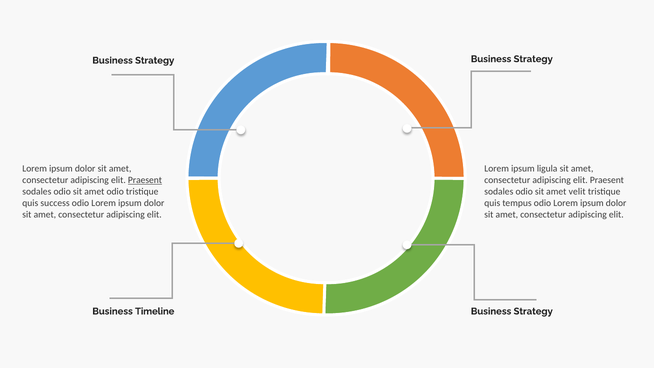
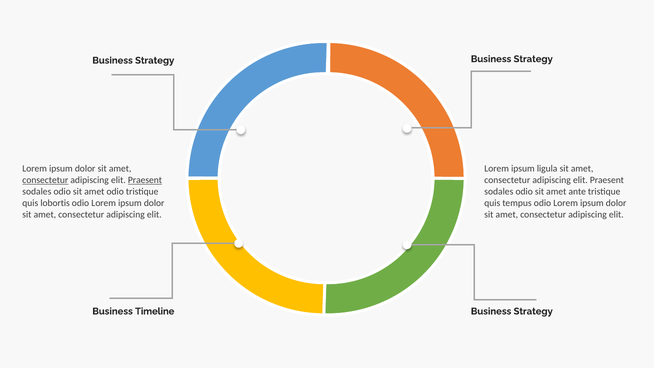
consectetur underline: none -> present (45, 180)
velit: velit -> ante (577, 192)
success: success -> lobortis (55, 203)
